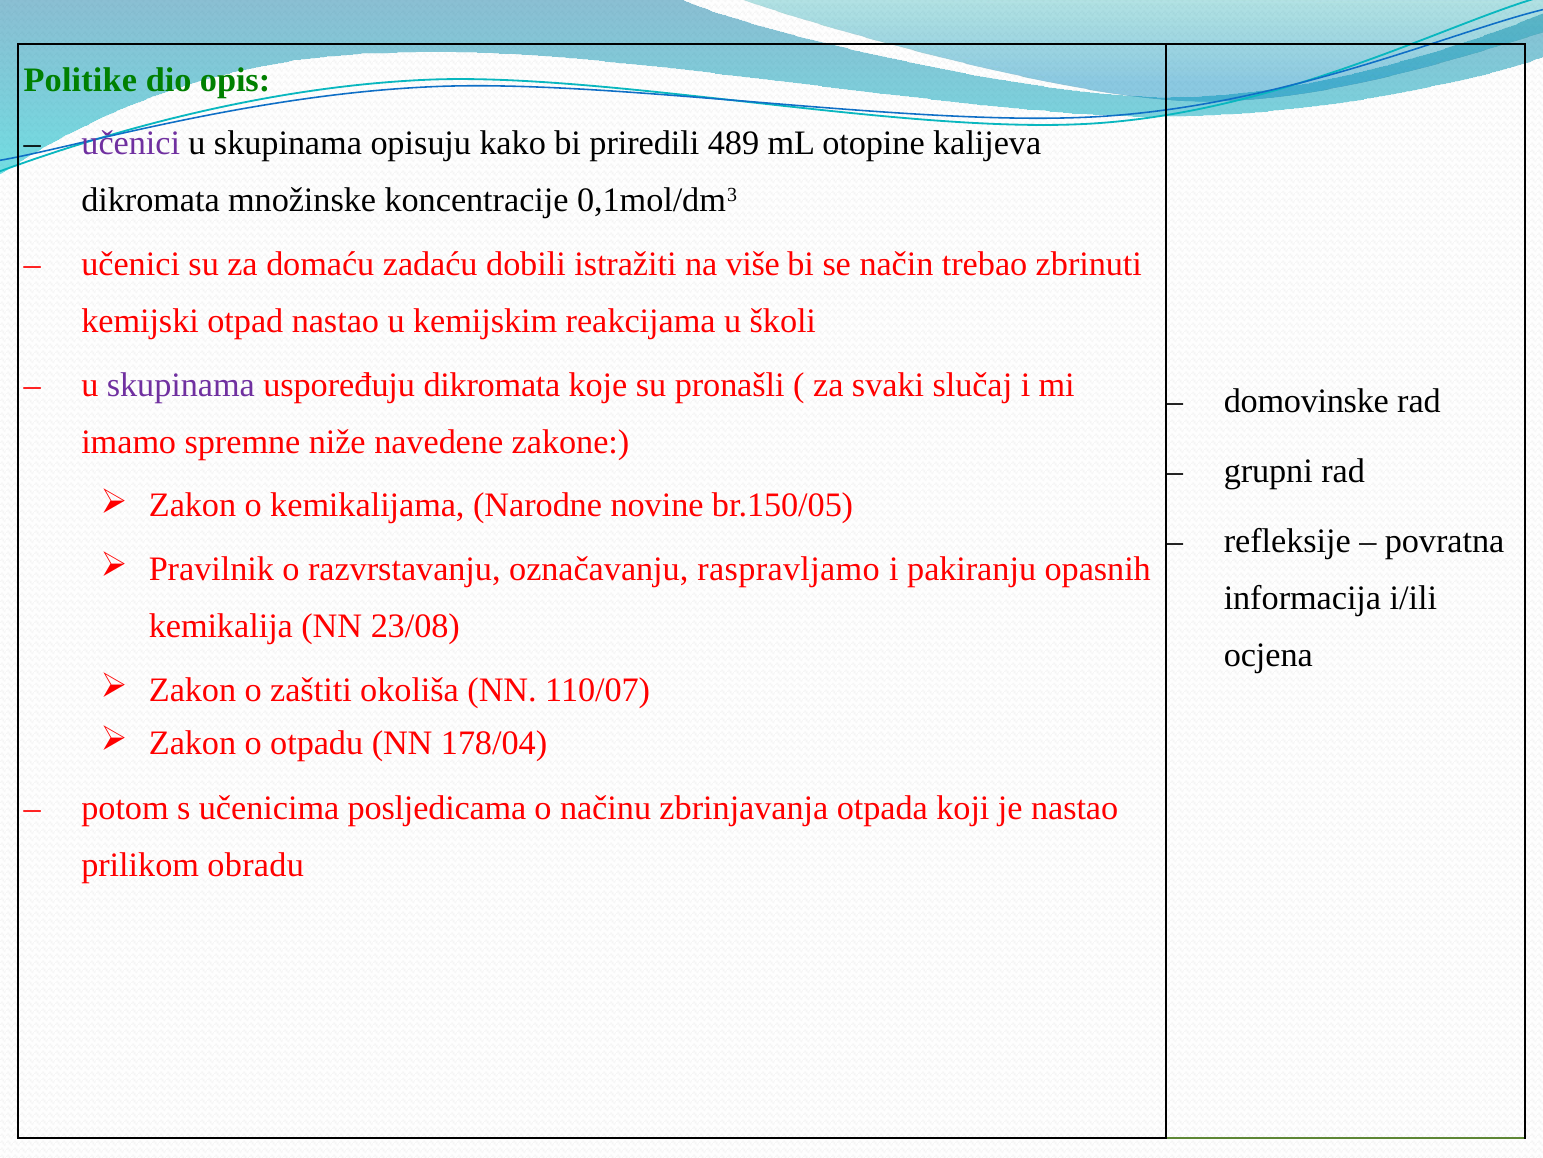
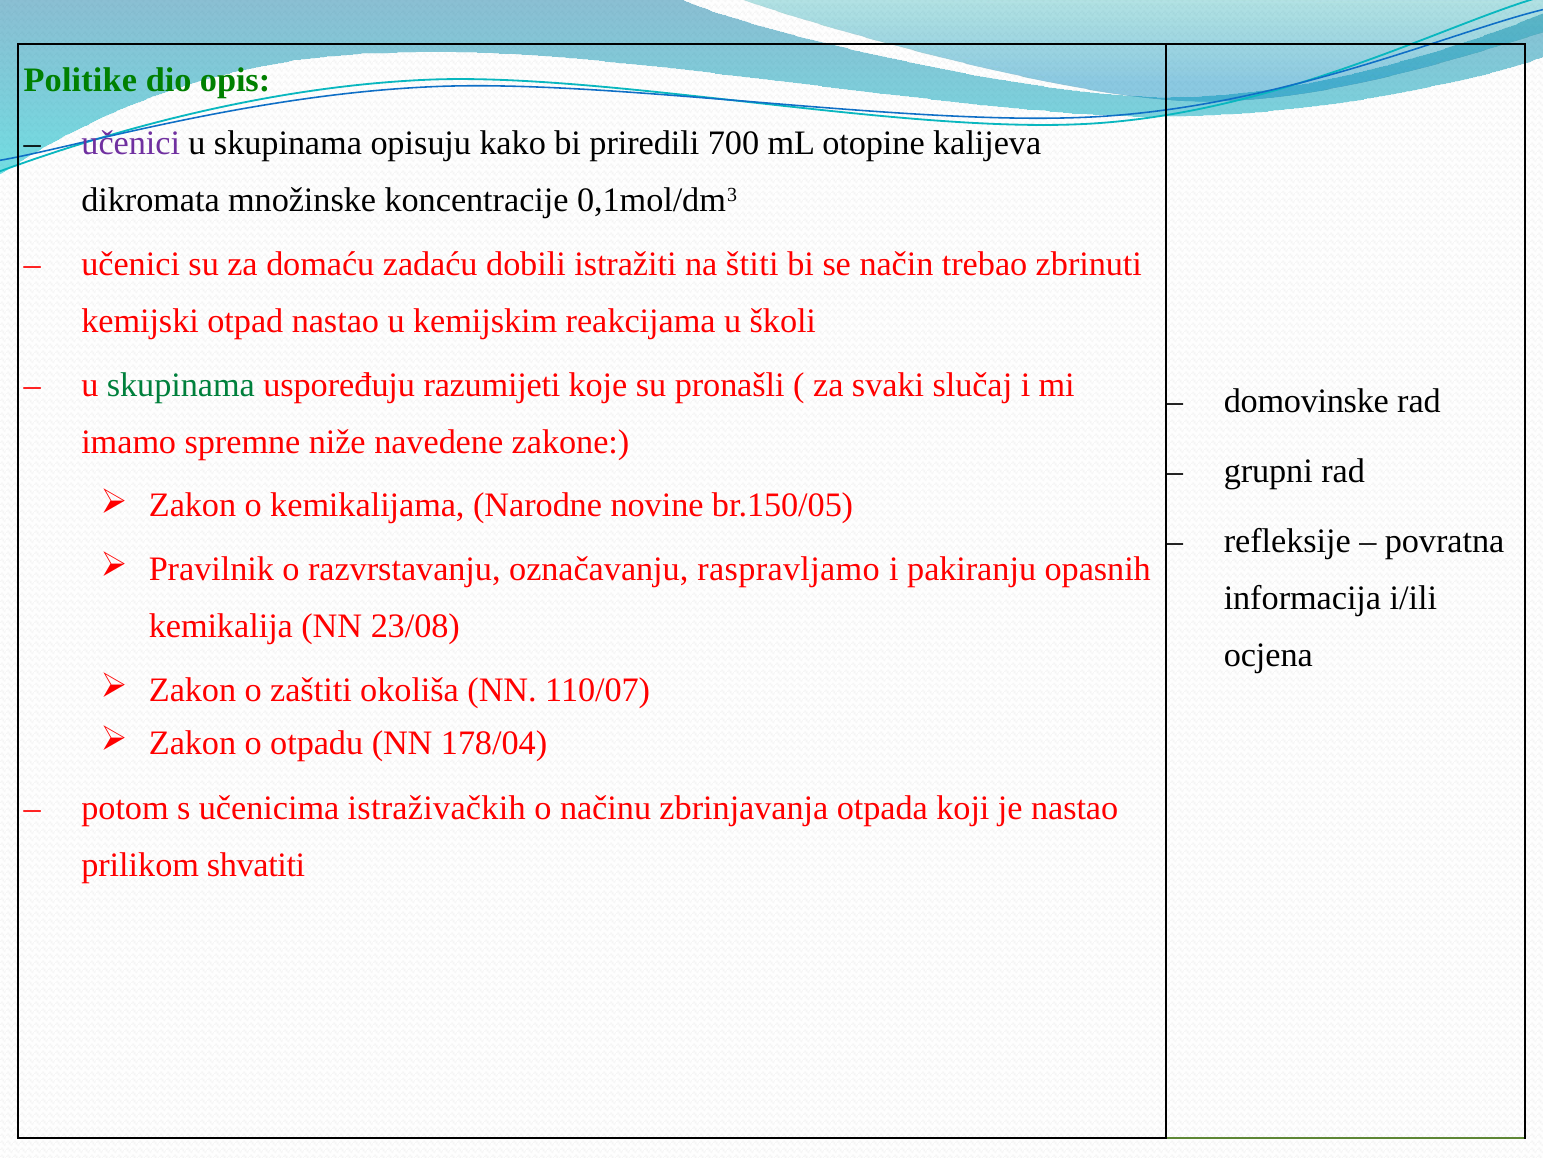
489: 489 -> 700 (734, 143)
više: više -> štiti (752, 264)
skupinama colour: purple -> green (181, 385)
uspoređuju dikromata: dikromata -> razumijeti (492, 385)
posljedicama: posljedicama -> istraživačkih (437, 808)
obradu: obradu -> shvatiti (256, 865)
